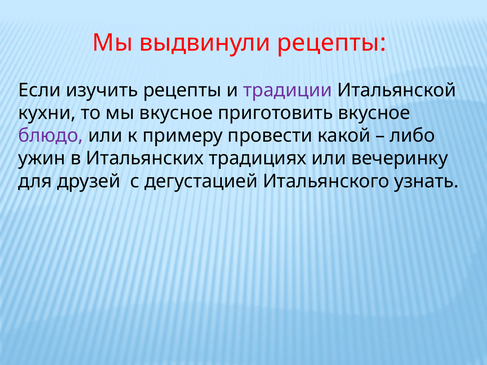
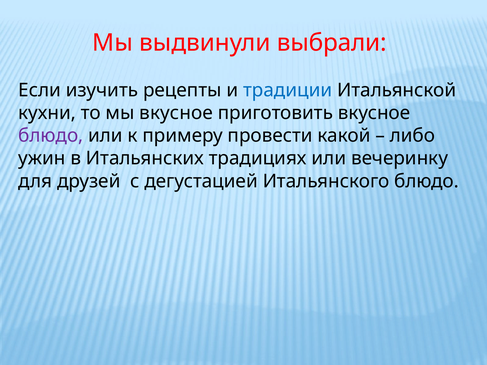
выдвинули рецепты: рецепты -> выбрали (332, 43)
традиции colour: purple -> blue (288, 90)
Итальянского узнать: узнать -> блюдо (427, 181)
